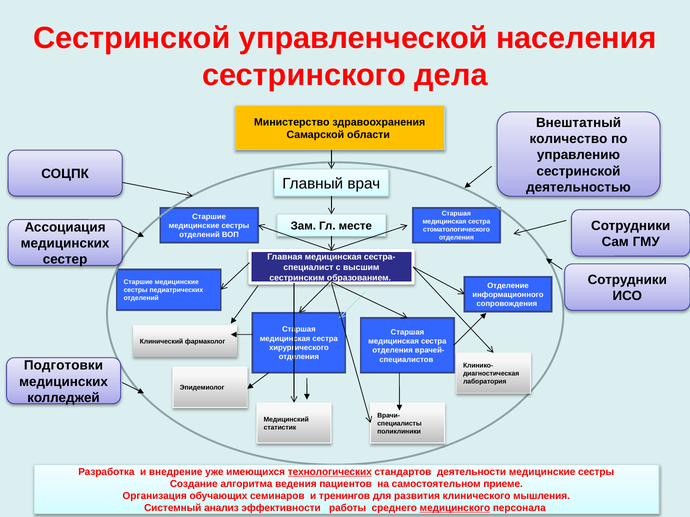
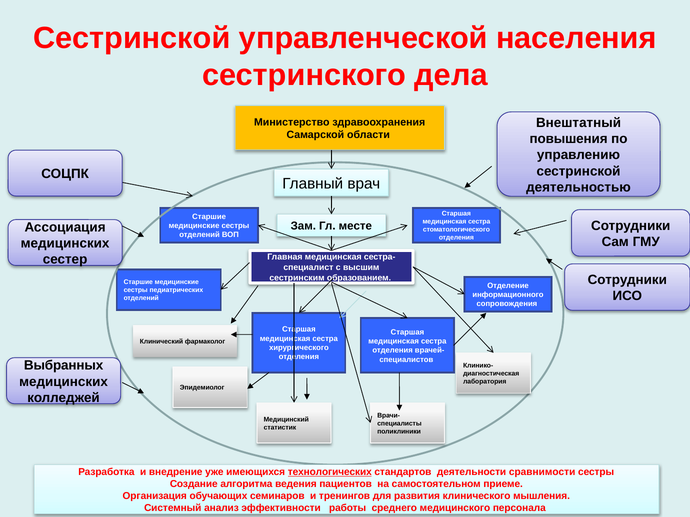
количество: количество -> повышения (569, 139)
Подготовки: Подготовки -> Выбранных (64, 366)
деятельности медицинские: медицинские -> сравнимости (542, 472)
медицинского underline: present -> none (455, 508)
